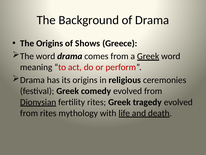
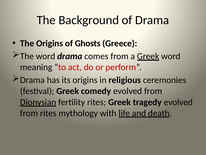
Shows: Shows -> Ghosts (88, 43)
